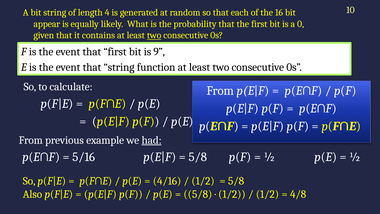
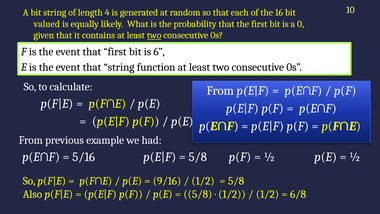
appear: appear -> valued (47, 24)
9: 9 -> 6 (159, 52)
had underline: present -> none (152, 140)
4/16: 4/16 -> 9/16 (167, 181)
4/8: 4/8 -> 6/8 (298, 194)
